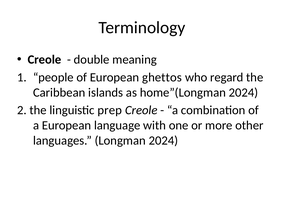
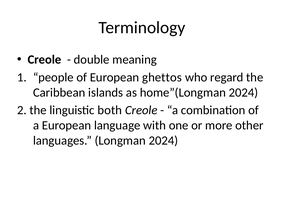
prep: prep -> both (110, 110)
